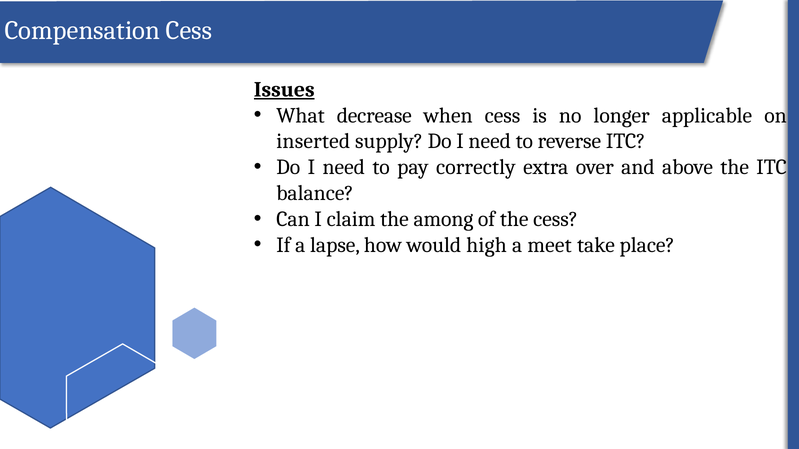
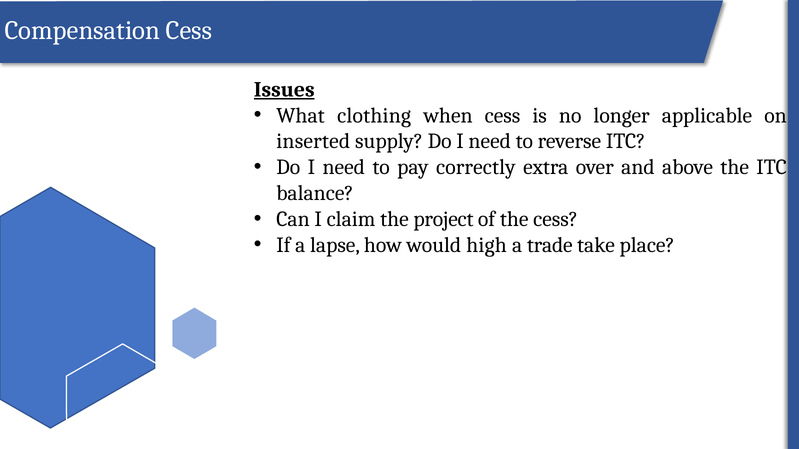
decrease: decrease -> clothing (374, 116)
among: among -> project (443, 219)
meet: meet -> trade (550, 245)
